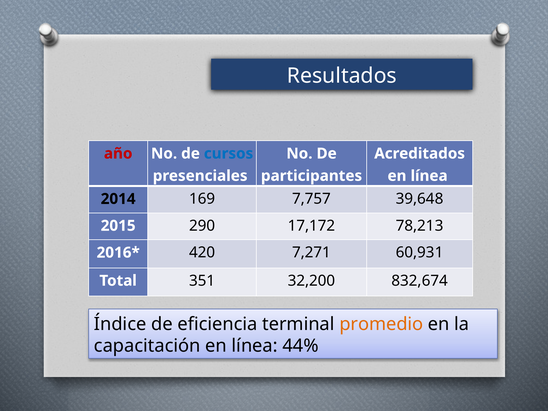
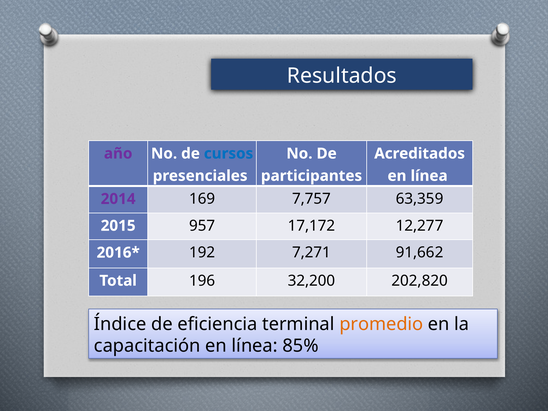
año colour: red -> purple (118, 154)
2014 colour: black -> purple (118, 199)
39,648: 39,648 -> 63,359 (420, 199)
290: 290 -> 957 (202, 226)
78,213: 78,213 -> 12,277 (420, 226)
420: 420 -> 192 (202, 253)
60,931: 60,931 -> 91,662 (420, 253)
351: 351 -> 196 (202, 281)
832,674: 832,674 -> 202,820 (420, 281)
44%: 44% -> 85% (301, 346)
